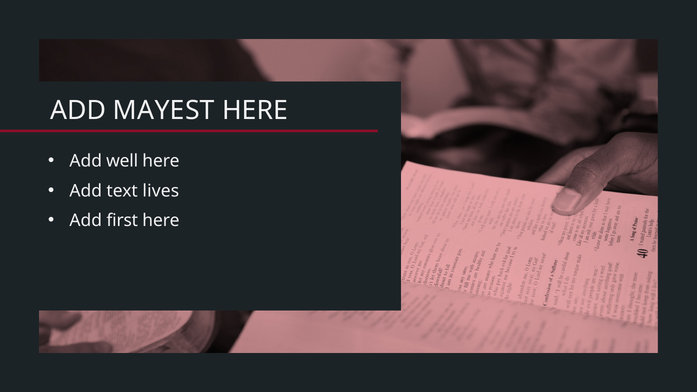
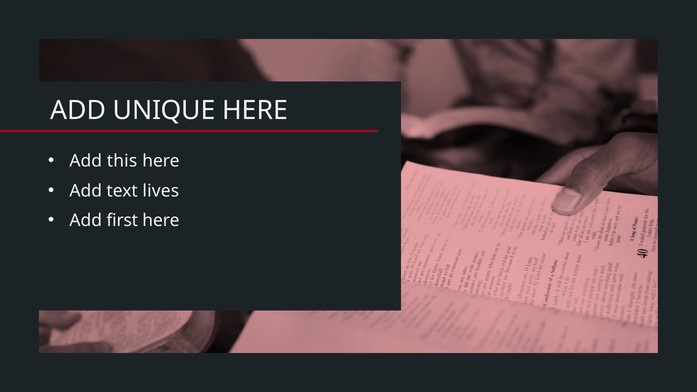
MAYEST: MAYEST -> UNIQUE (164, 110)
well: well -> this (122, 161)
